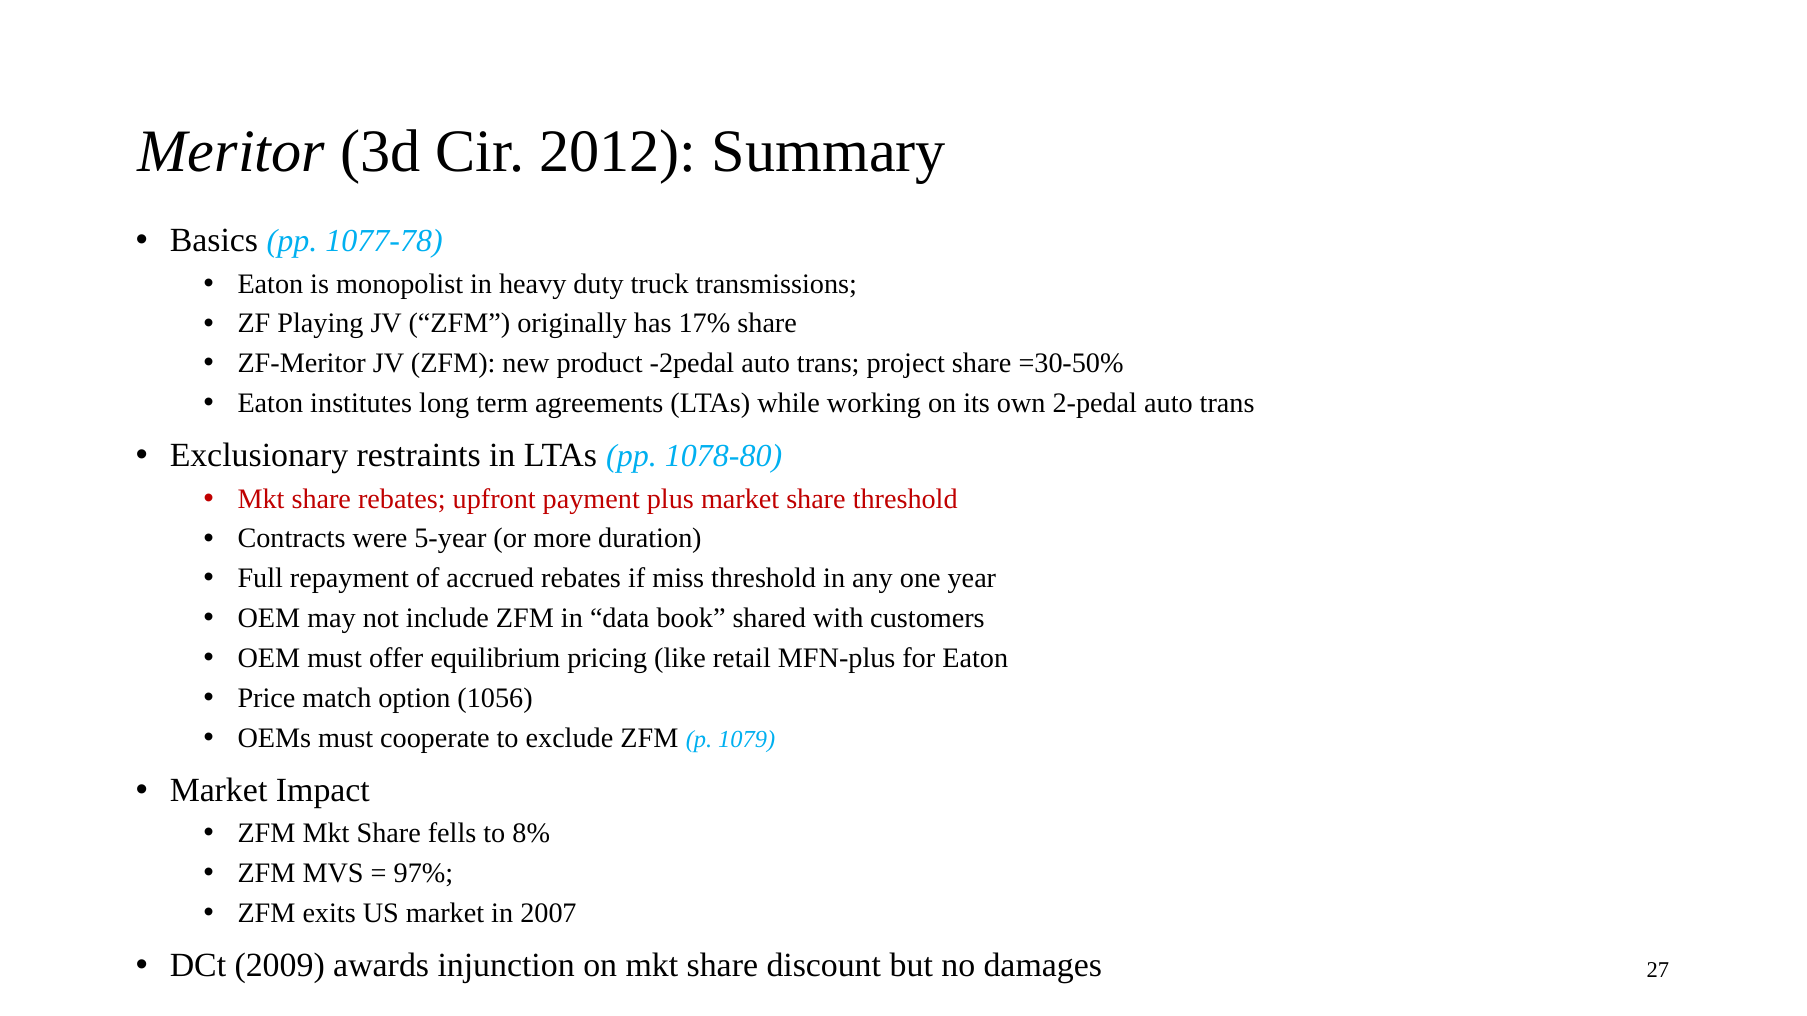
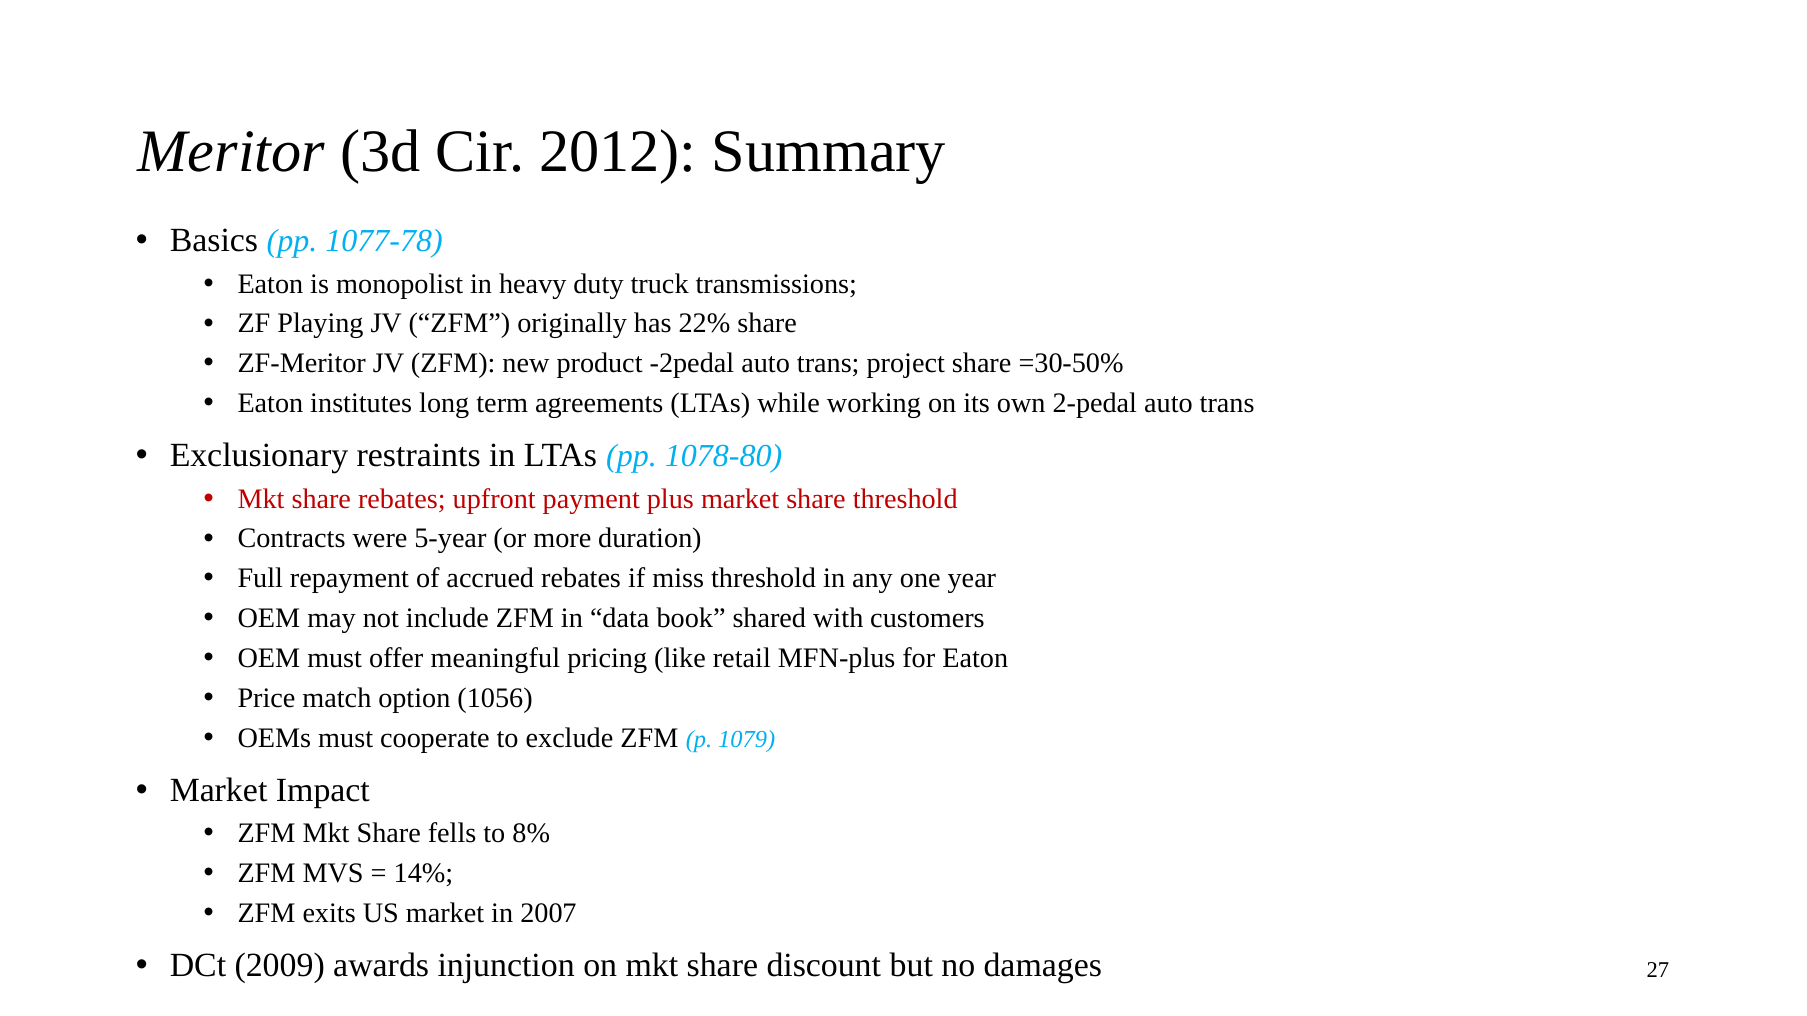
17%: 17% -> 22% (704, 324)
equilibrium: equilibrium -> meaningful (495, 659)
97%: 97% -> 14% (423, 874)
